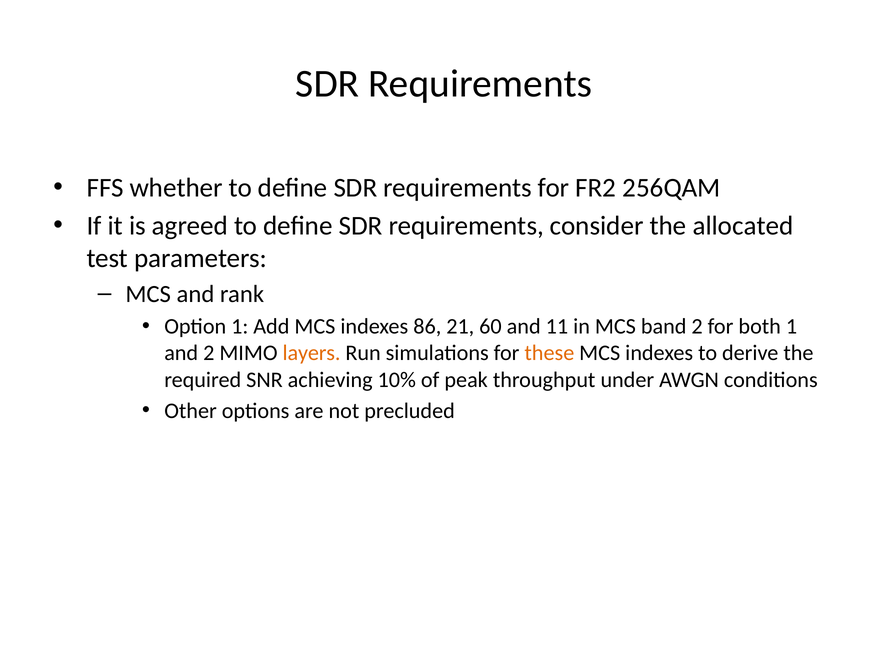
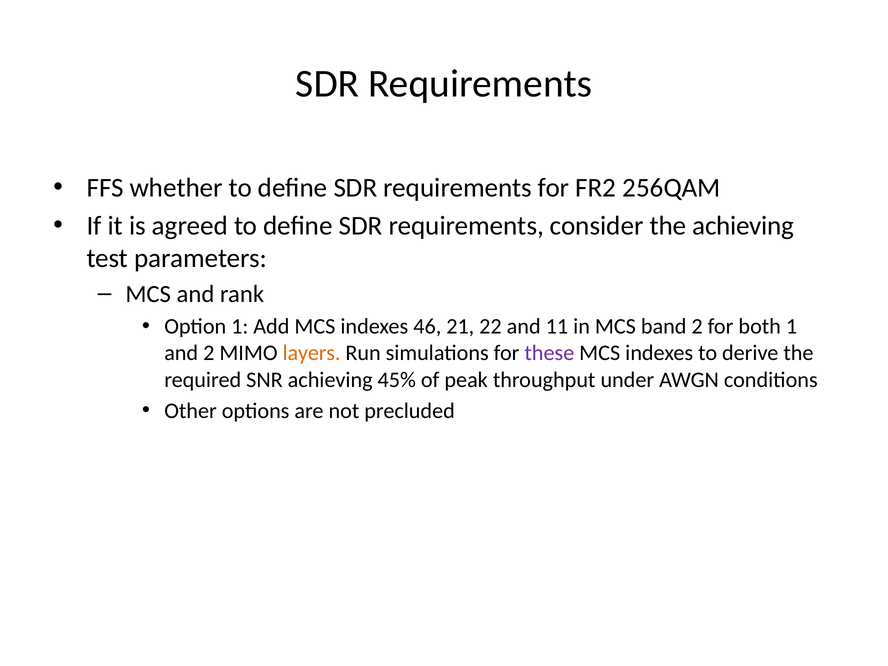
the allocated: allocated -> achieving (743, 226)
86: 86 -> 46 (427, 326)
60: 60 -> 22 (490, 326)
these colour: orange -> purple (549, 353)
10%: 10% -> 45% (397, 380)
